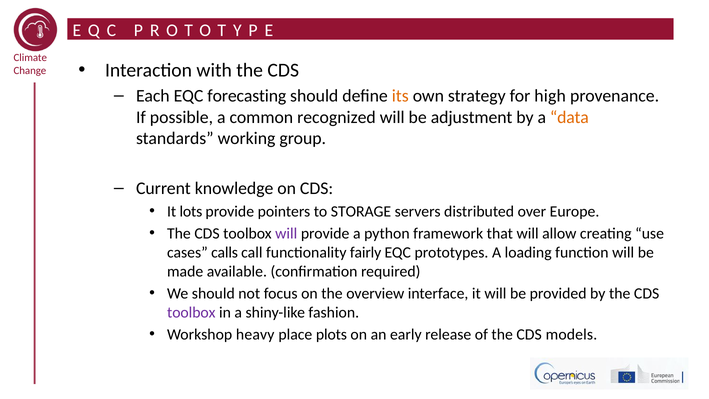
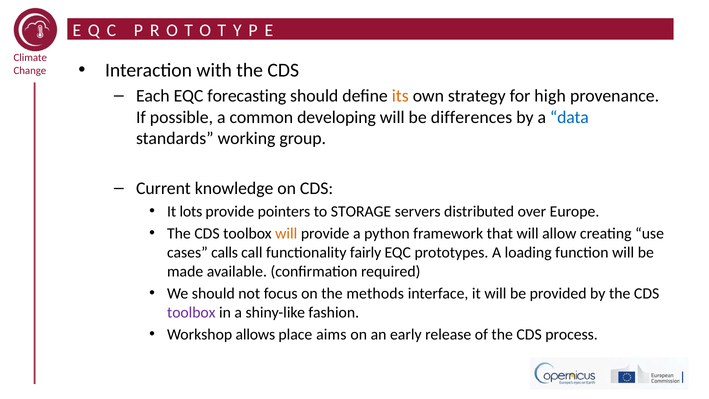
recognized: recognized -> developing (336, 117)
adjustment: adjustment -> differences (471, 117)
data colour: orange -> blue (569, 117)
will colour: purple -> orange (286, 233)
overview: overview -> methods (375, 293)
heavy: heavy -> allows (255, 334)
plots: plots -> aims (331, 334)
models: models -> process (572, 334)
